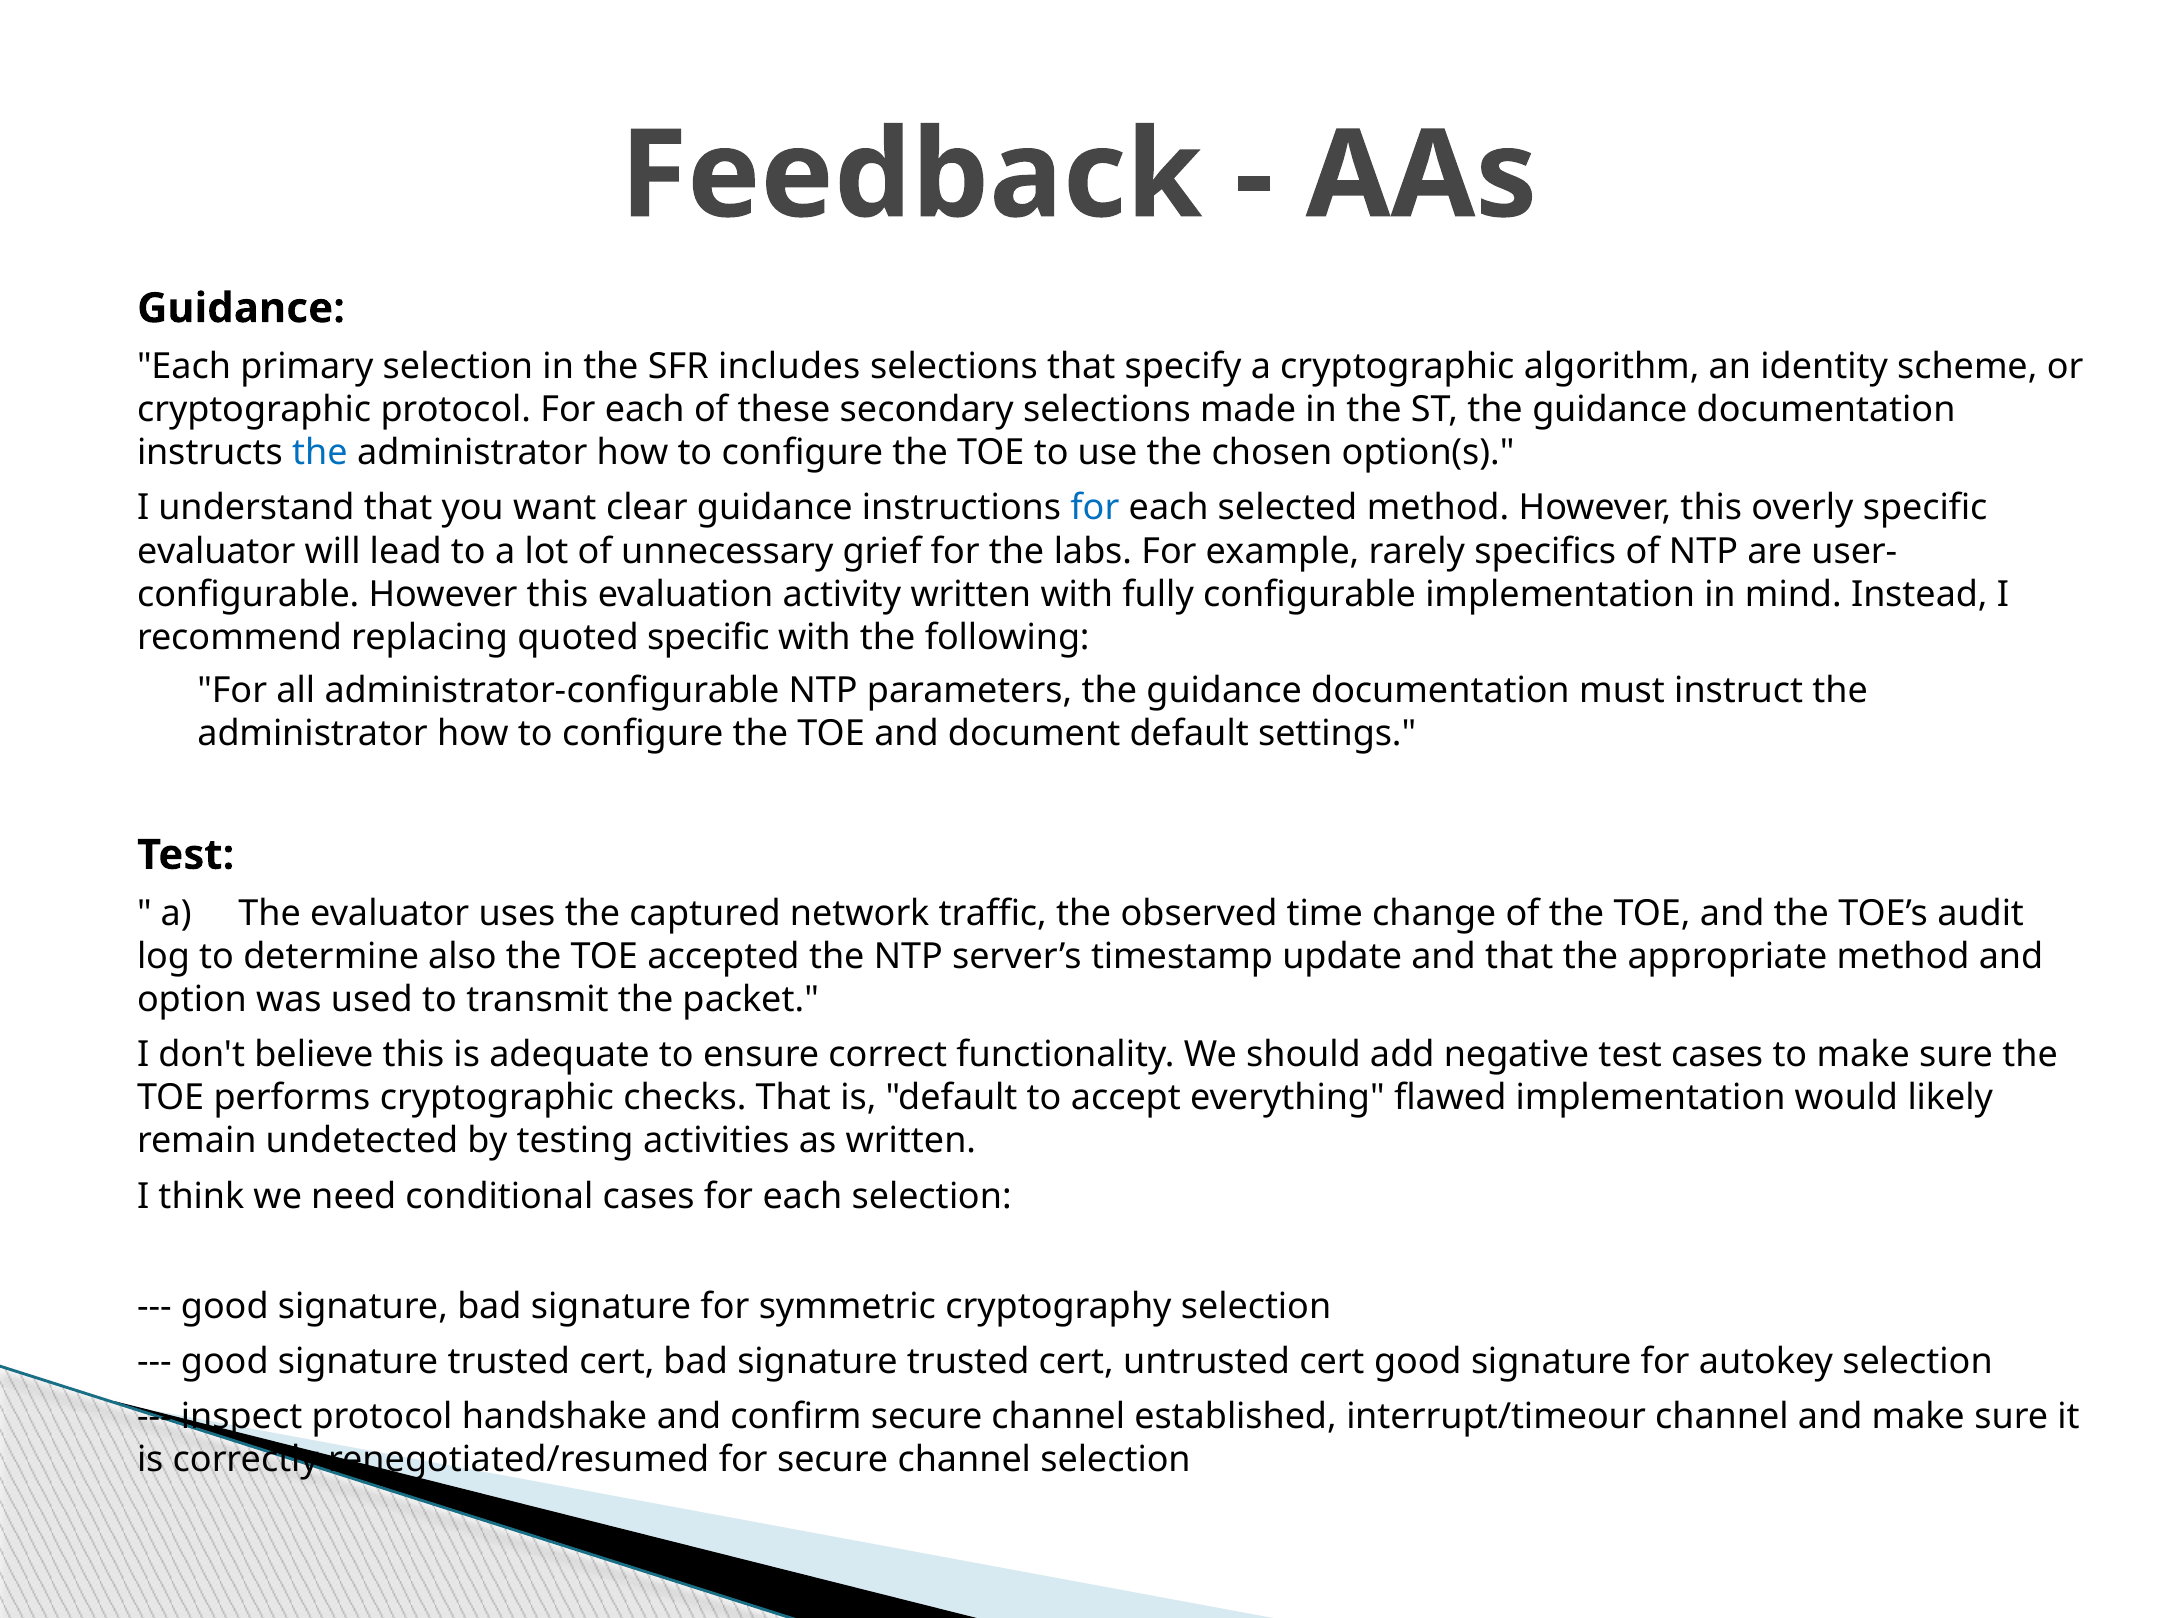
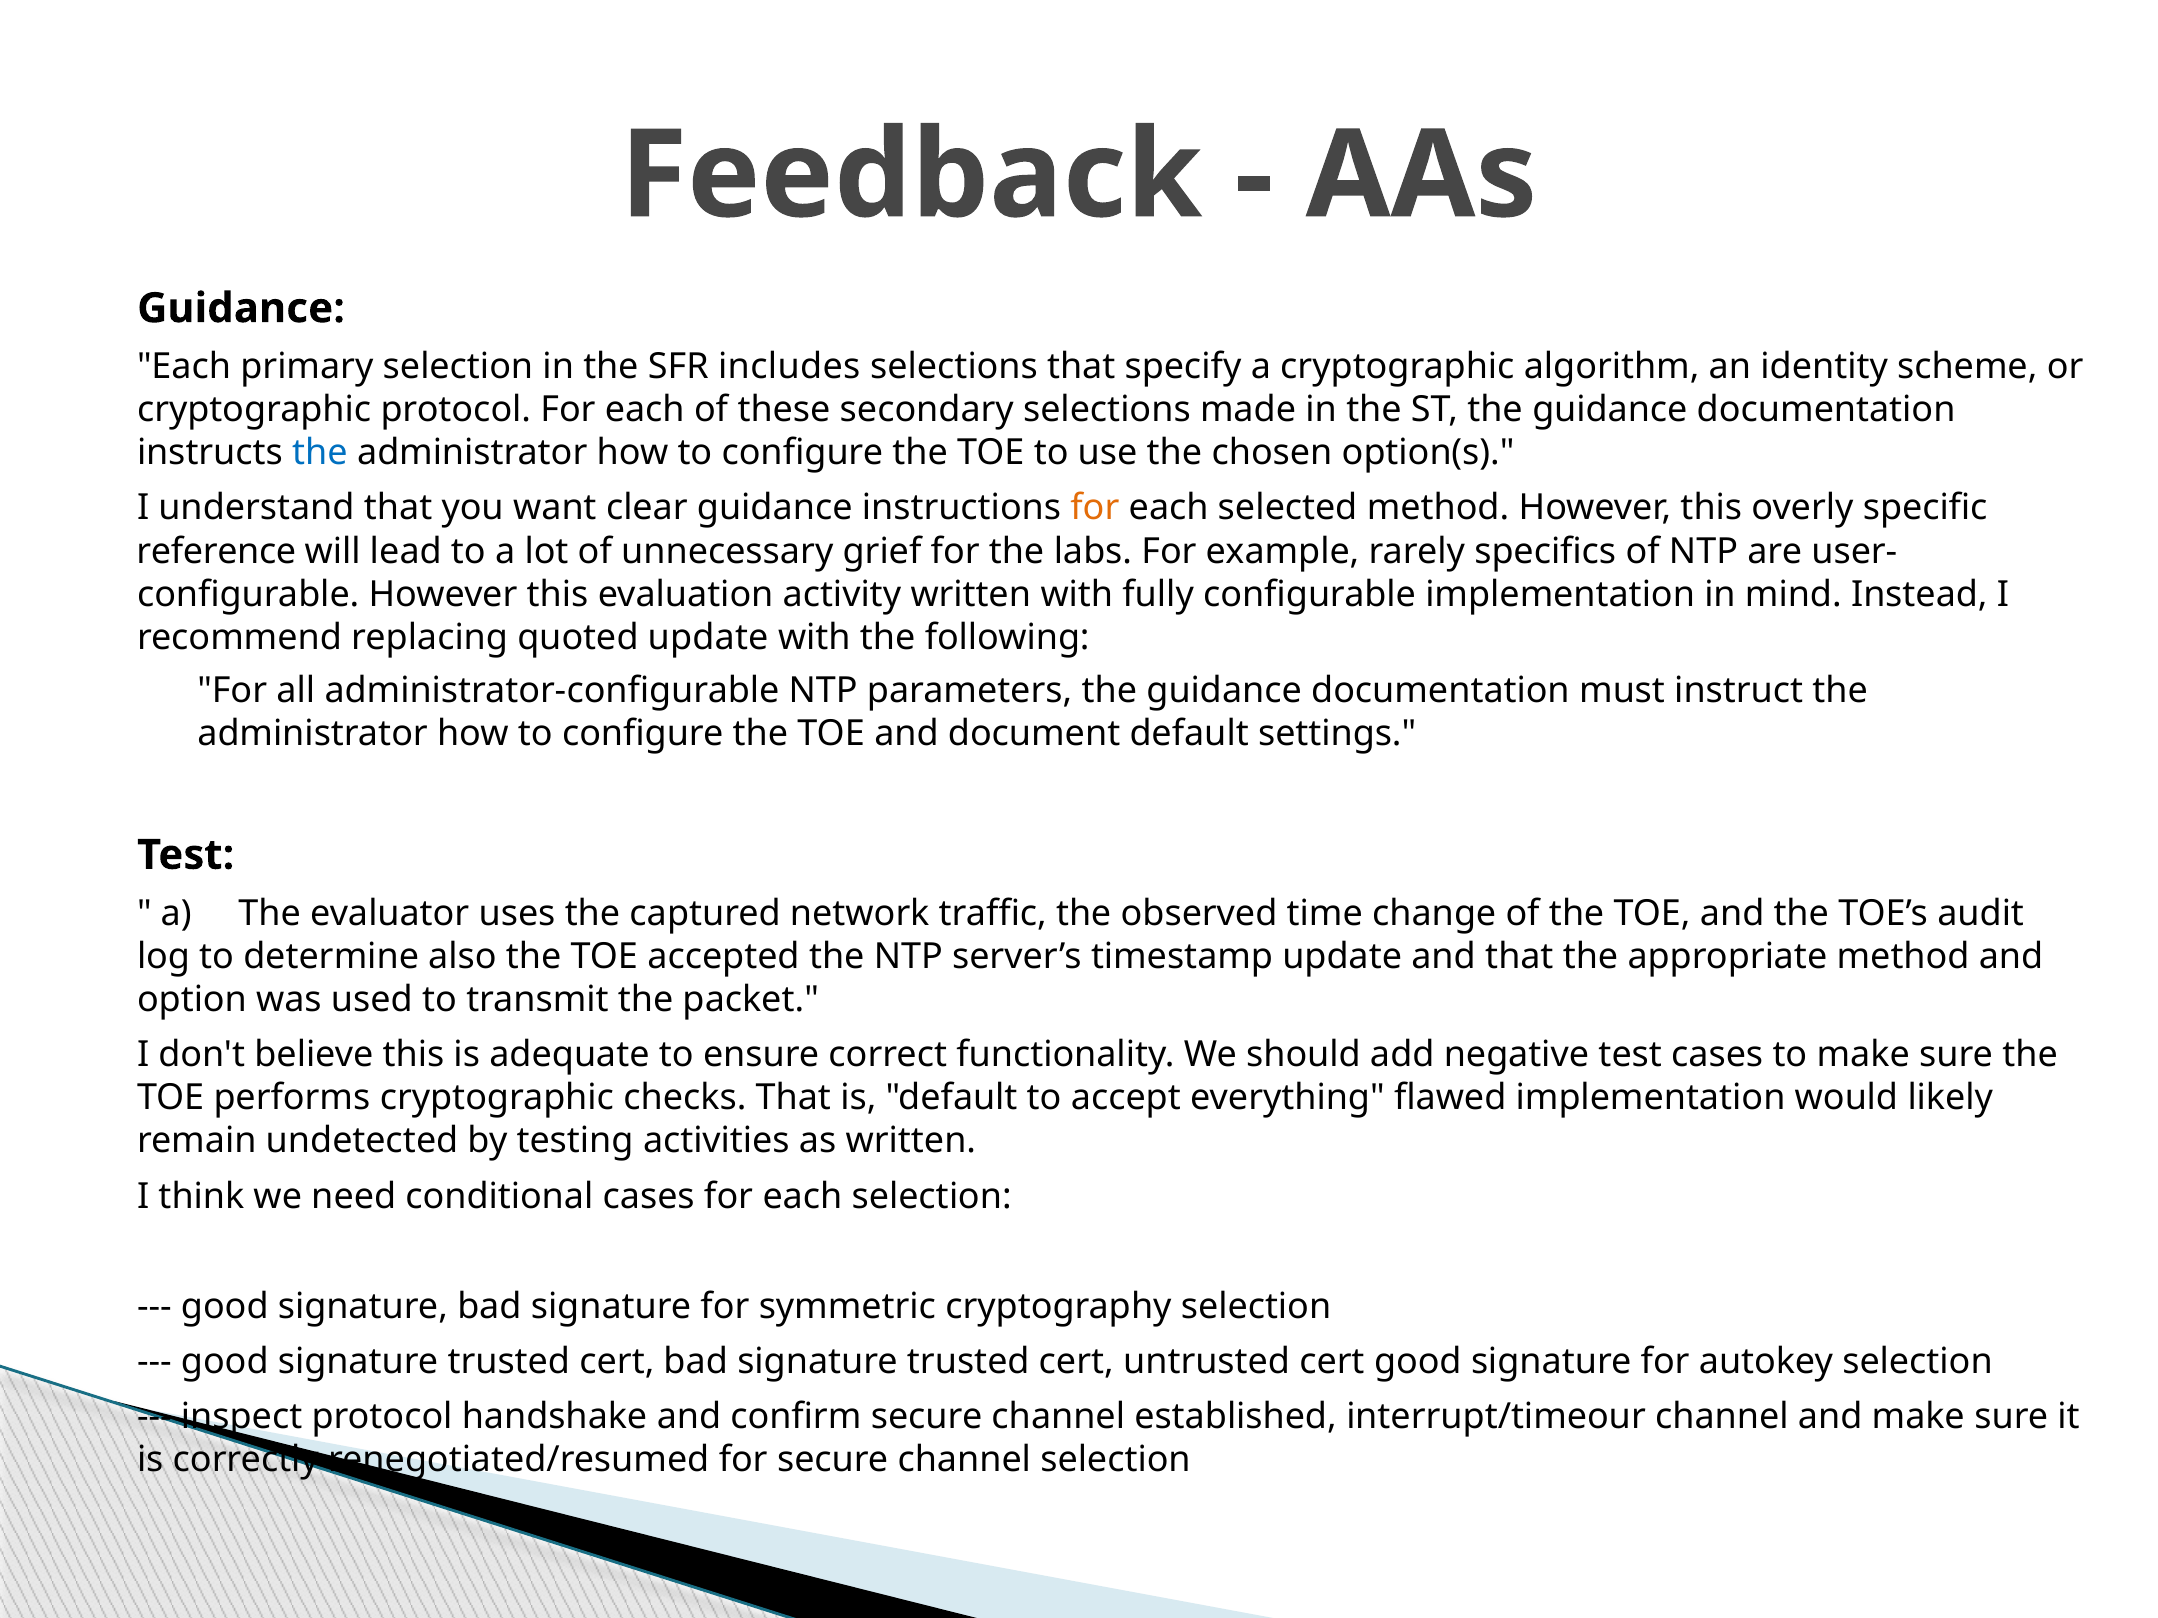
for colour: blue -> orange (1095, 508)
evaluator: evaluator -> reference (216, 551)
quoted specific: specific -> update (708, 638)
